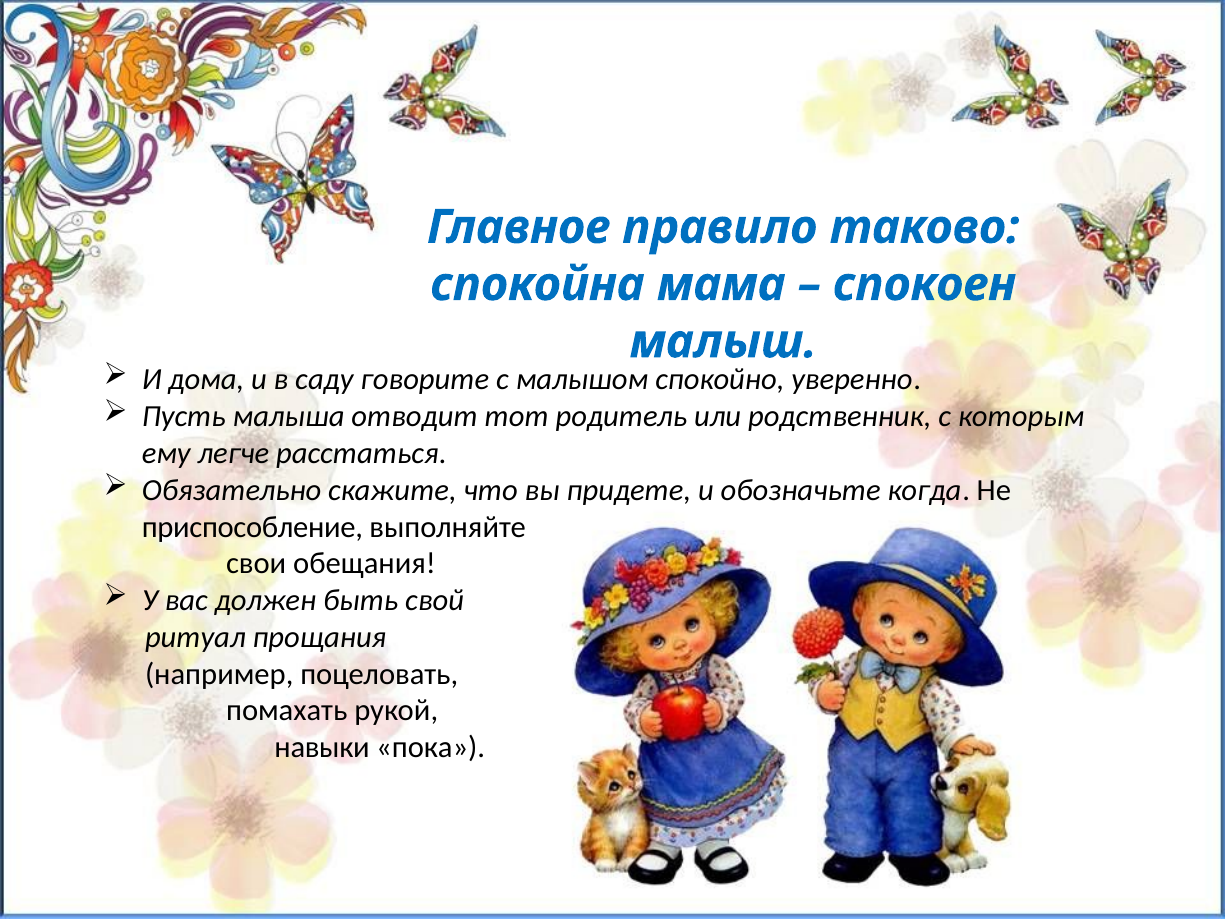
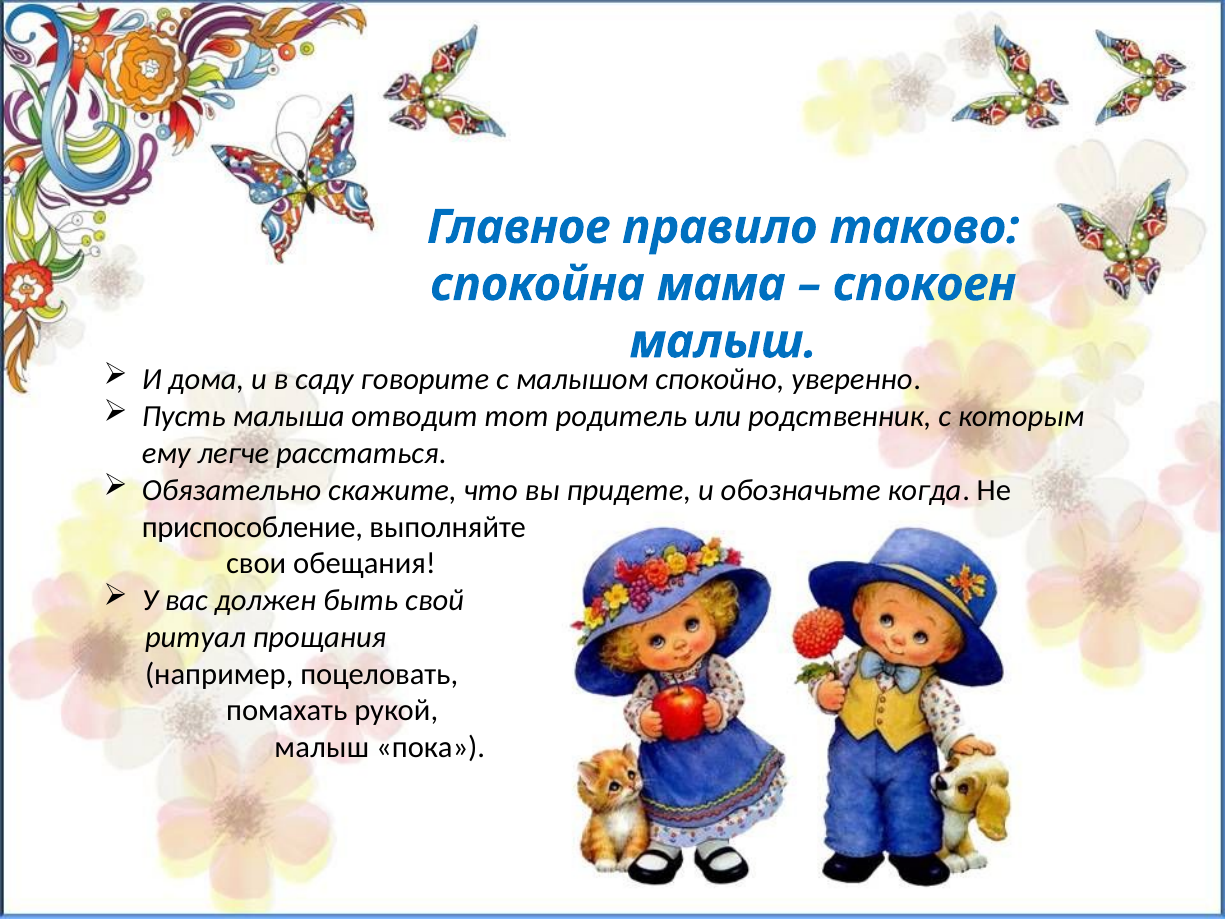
навыки: навыки -> малыш (322, 747)
